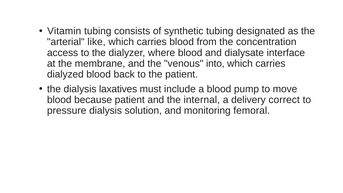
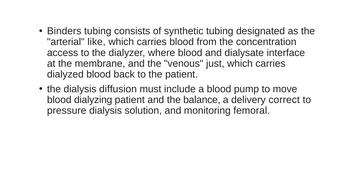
Vitamin: Vitamin -> Binders (64, 31)
into: into -> just (215, 64)
laxatives: laxatives -> diffusion (118, 89)
because: because -> dialyzing (93, 100)
internal: internal -> balance (202, 100)
